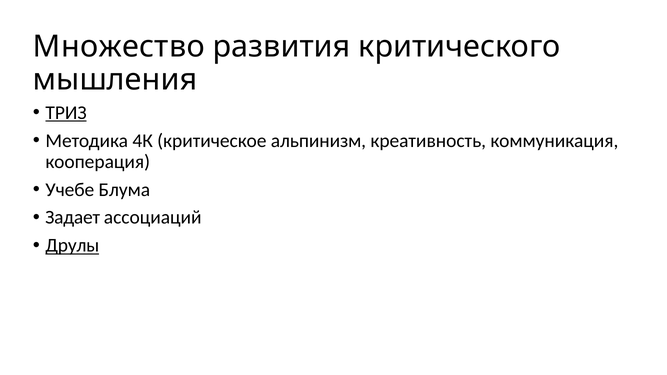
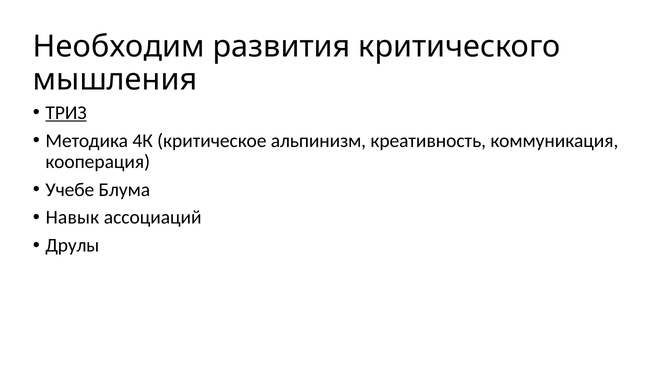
Множество: Множество -> Необходим (119, 47)
Задает: Задает -> Навык (72, 218)
Друлы underline: present -> none (72, 246)
